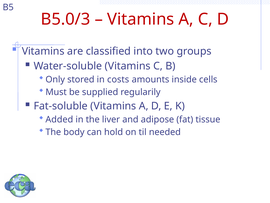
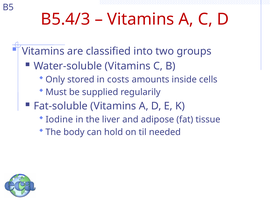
B5.0/3: B5.0/3 -> B5.4/3 (66, 19)
Added: Added -> Iodine (59, 119)
